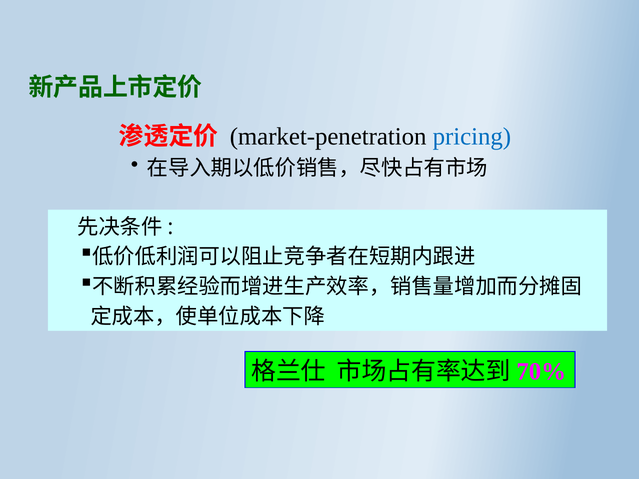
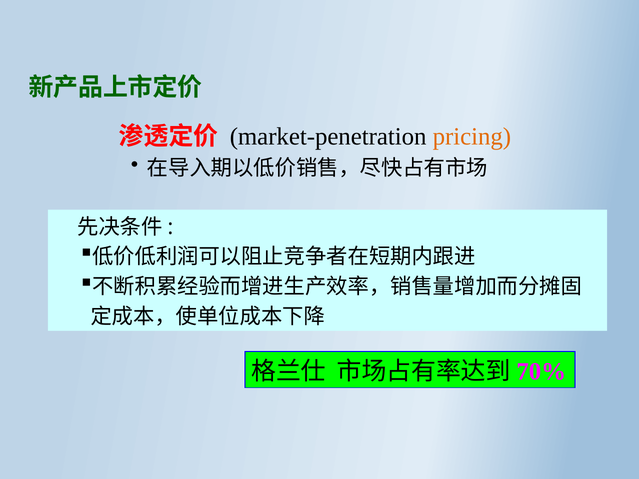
pricing colour: blue -> orange (472, 137)
